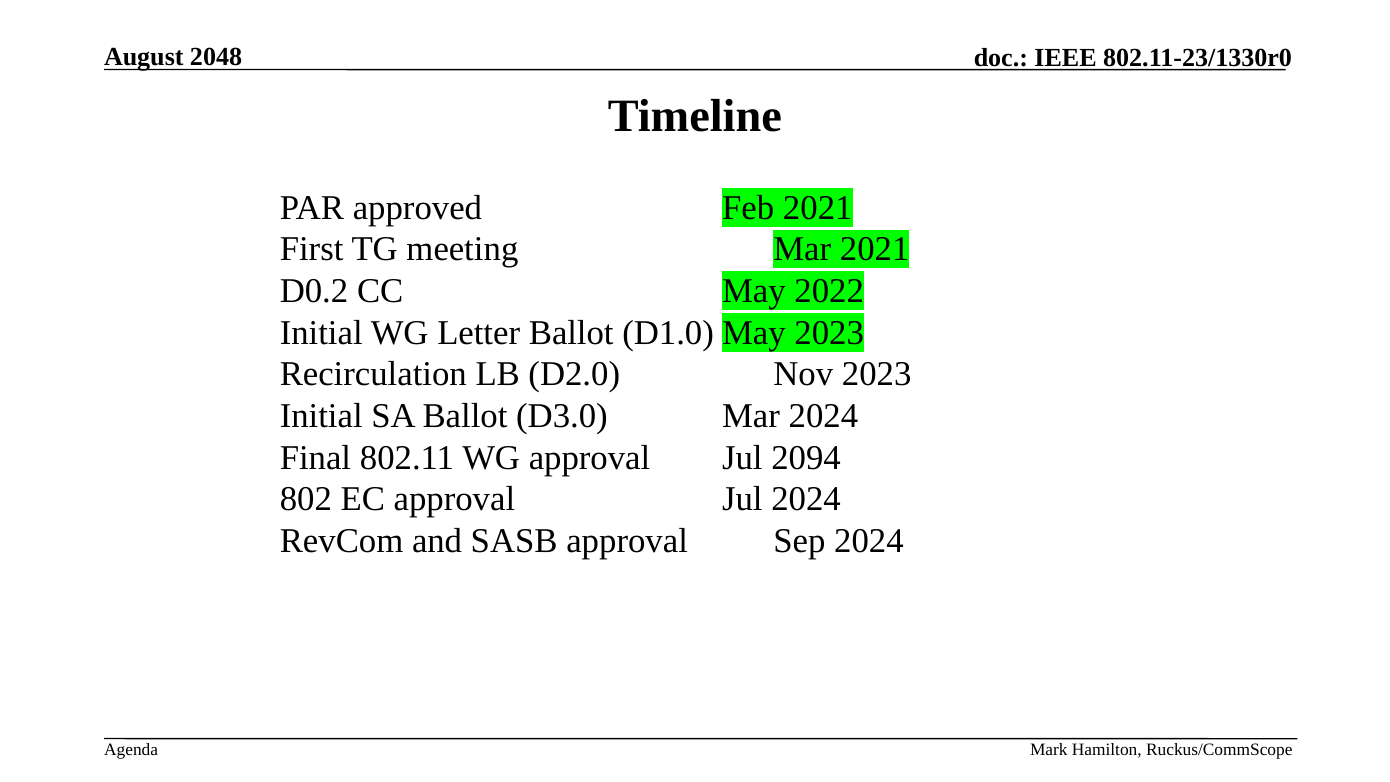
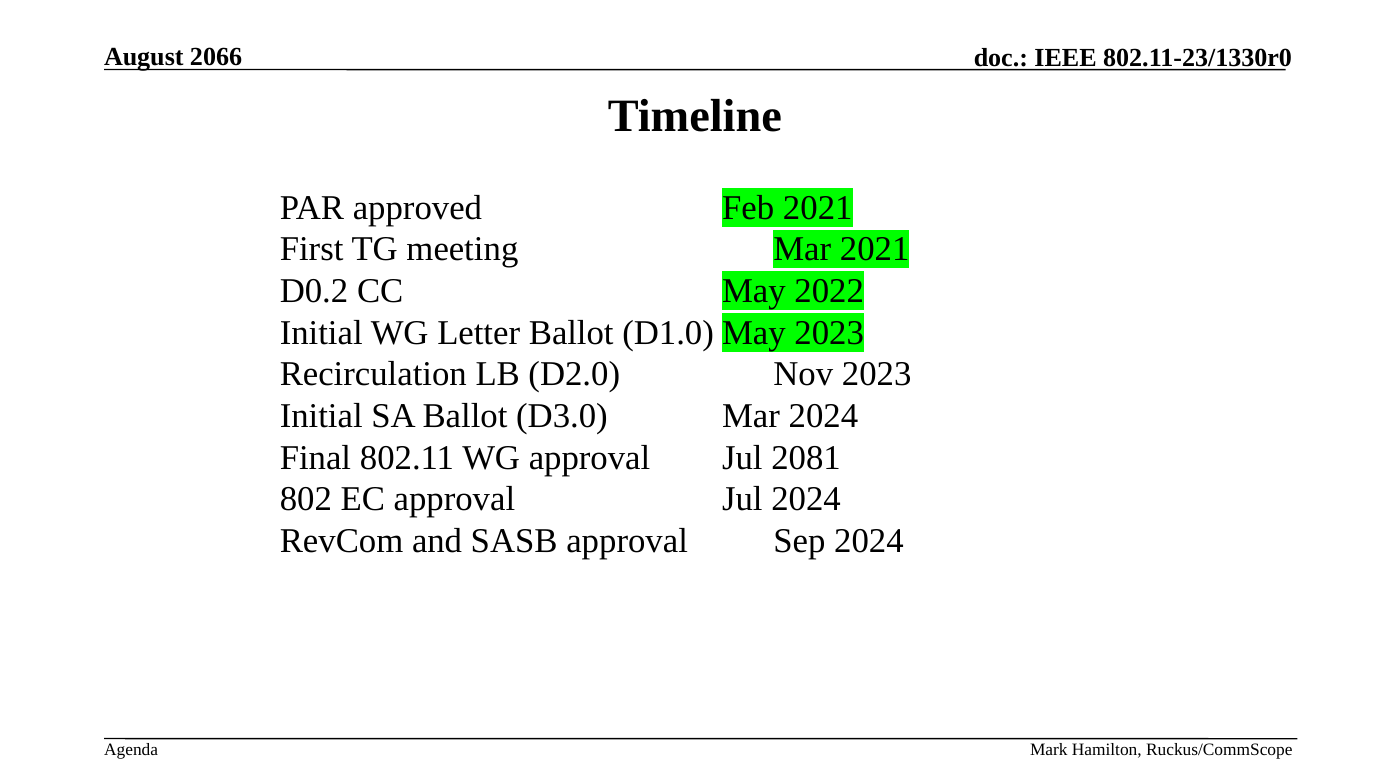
2048: 2048 -> 2066 (216, 57)
2094: 2094 -> 2081 (806, 458)
